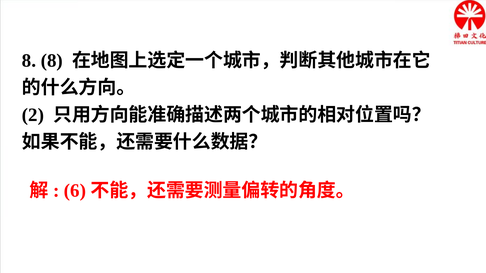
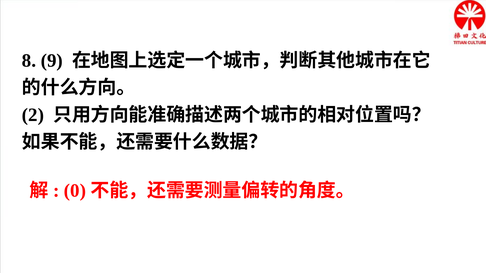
8 8: 8 -> 9 (52, 61)
6: 6 -> 0 (75, 191)
